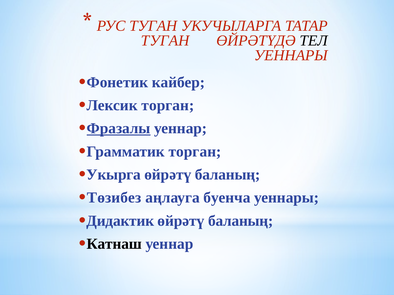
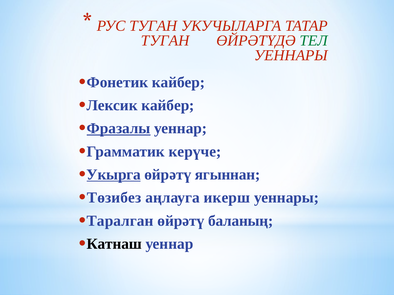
ТЕЛ colour: black -> green (314, 41)
Лексик торган: торган -> кайбер (168, 106)
Грамматик торган: торган -> керүче (195, 152)
Укырга underline: none -> present (114, 175)
баланың: баланың -> ягыннан (227, 175)
буенча: буенча -> икерш (227, 198)
Дидактик: Дидактик -> Таралган (120, 221)
